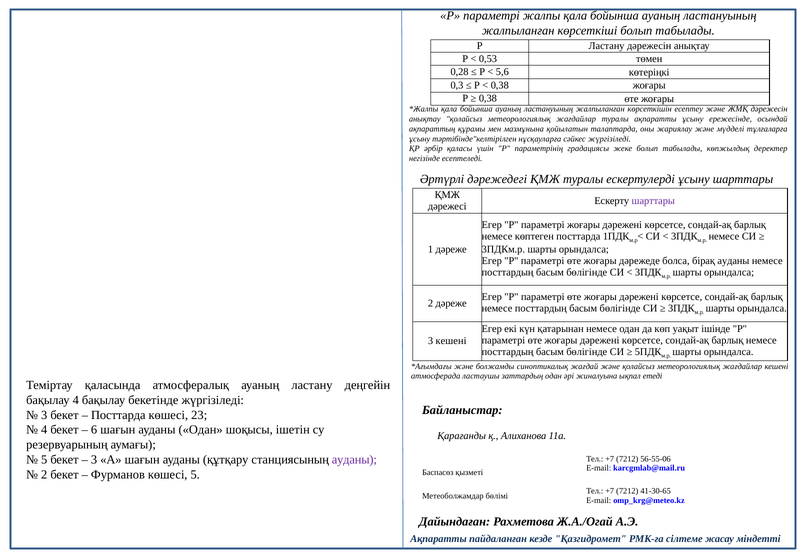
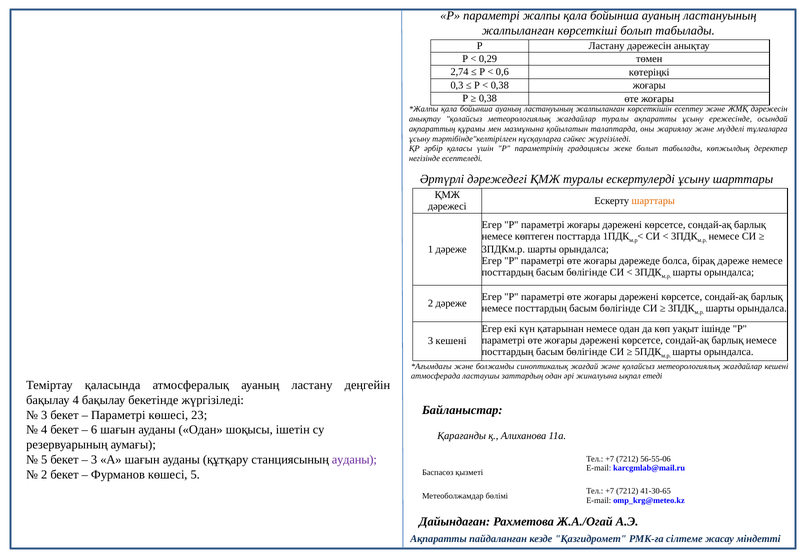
0,53: 0,53 -> 0,29 (488, 59)
0,28: 0,28 -> 2,74 (460, 72)
5,6: 5,6 -> 0,6 (502, 72)
шарттары colour: purple -> orange (653, 201)
бірақ ауданы: ауданы -> дәреже (733, 261)
Посттарда: Посттарда -> Параметрі (118, 415)
